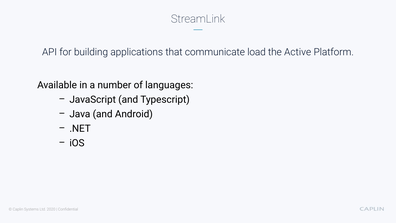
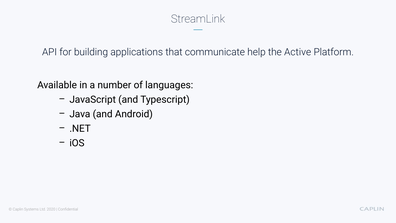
load: load -> help (256, 52)
